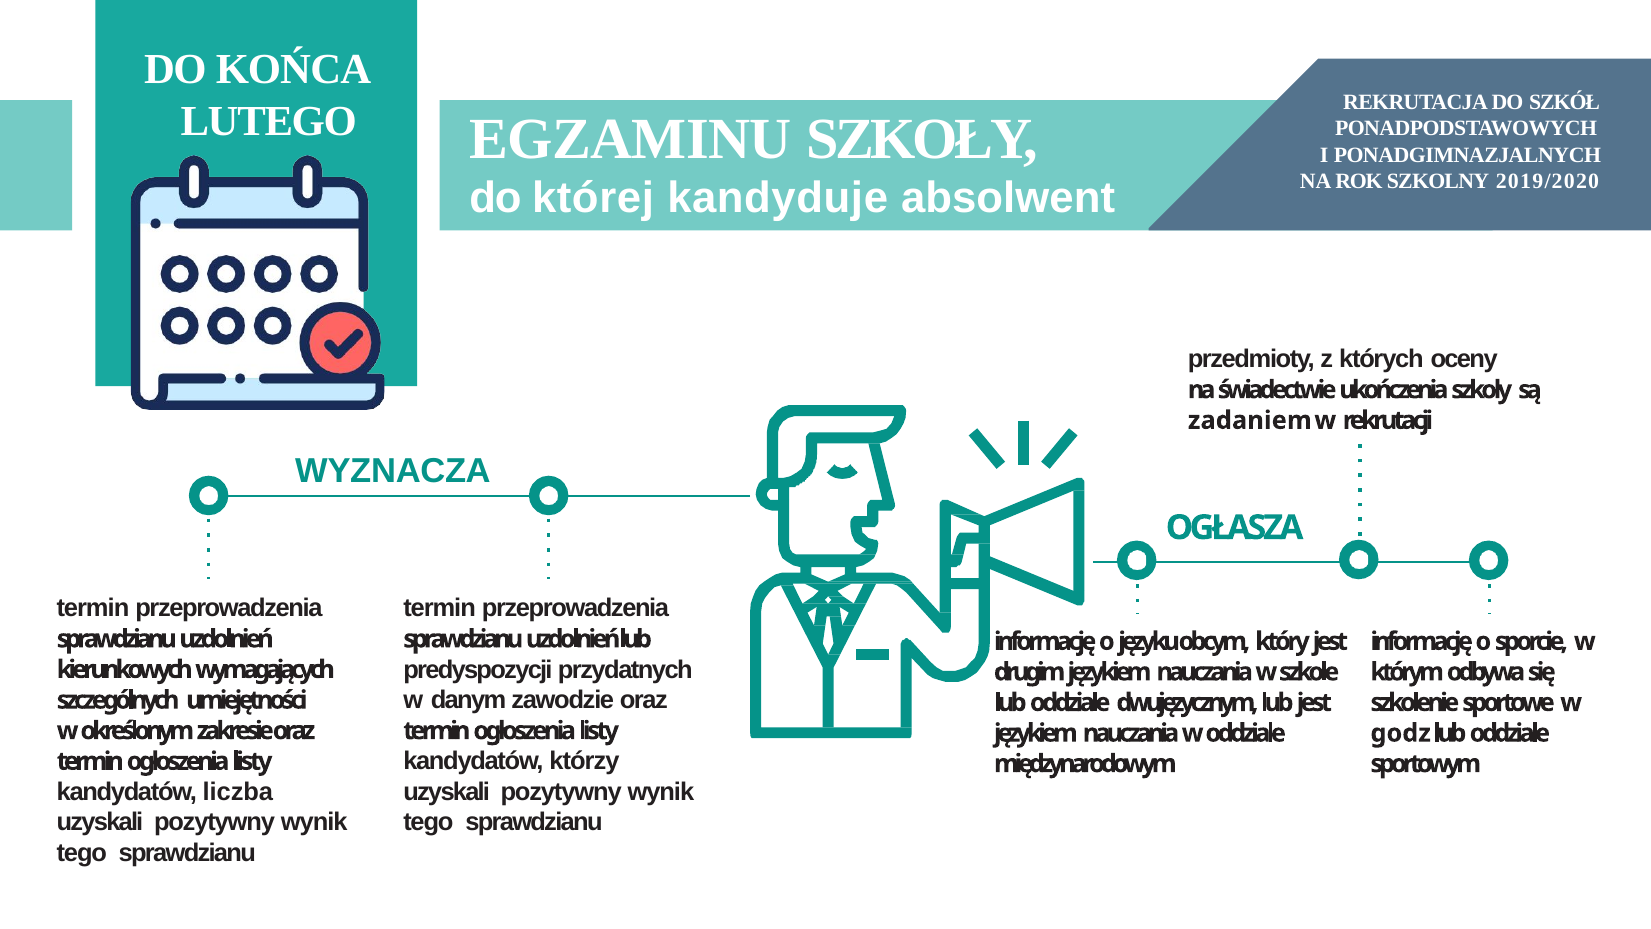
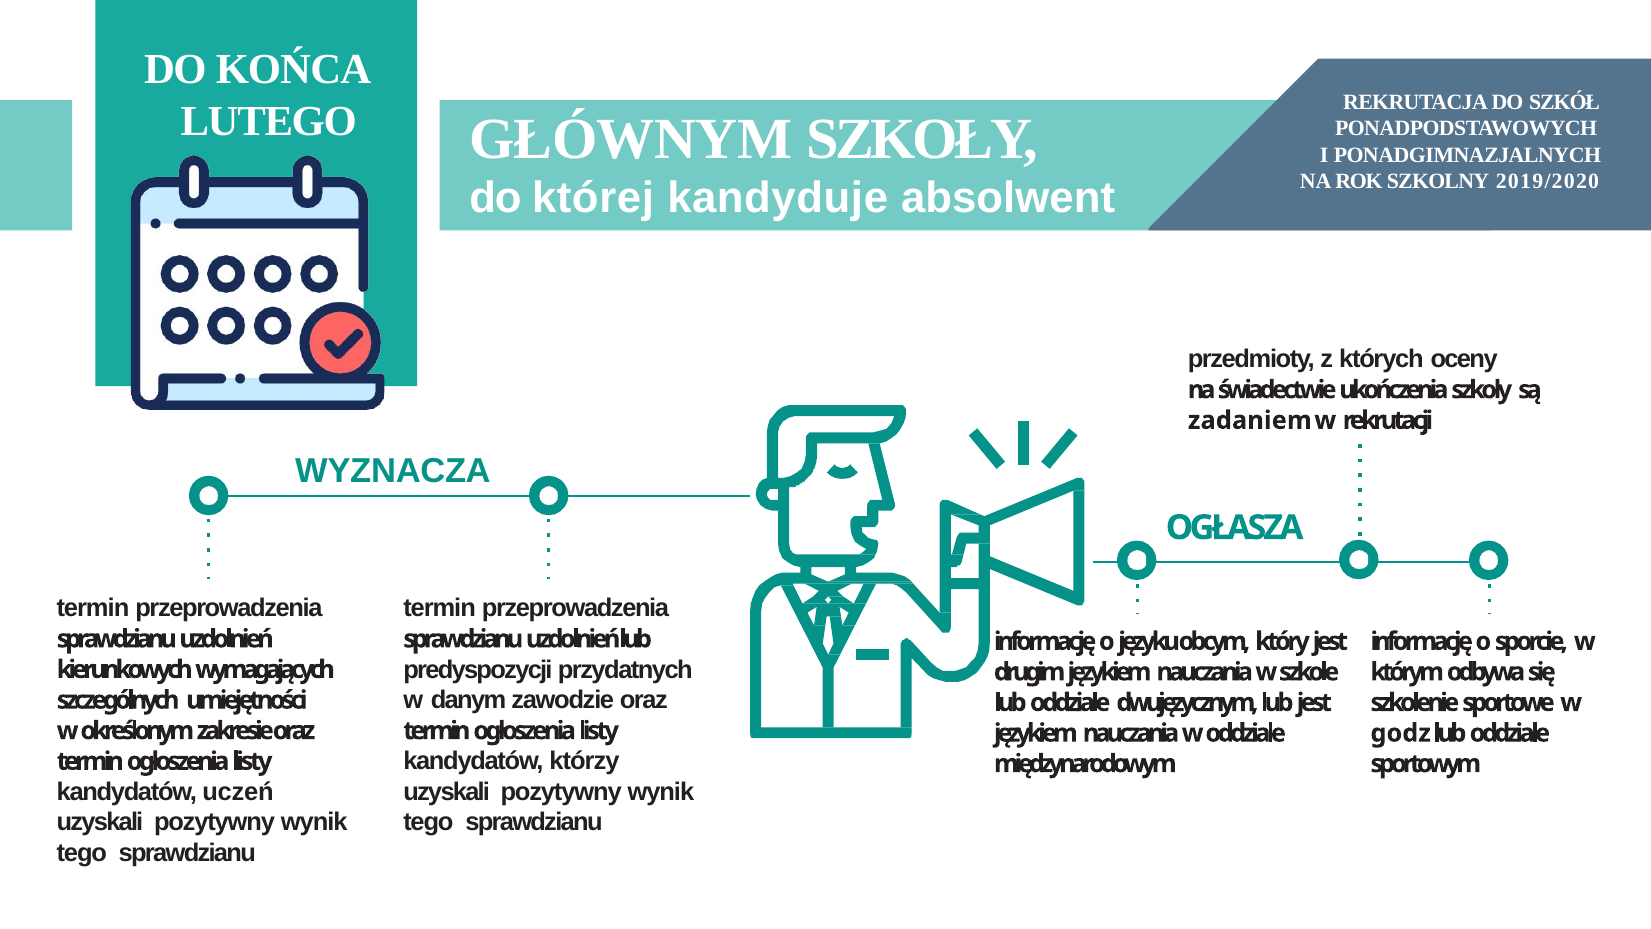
EGZAMINU: EGZAMINU -> GŁÓWNYM (631, 139)
liczba: liczba -> uczeń (238, 792)
